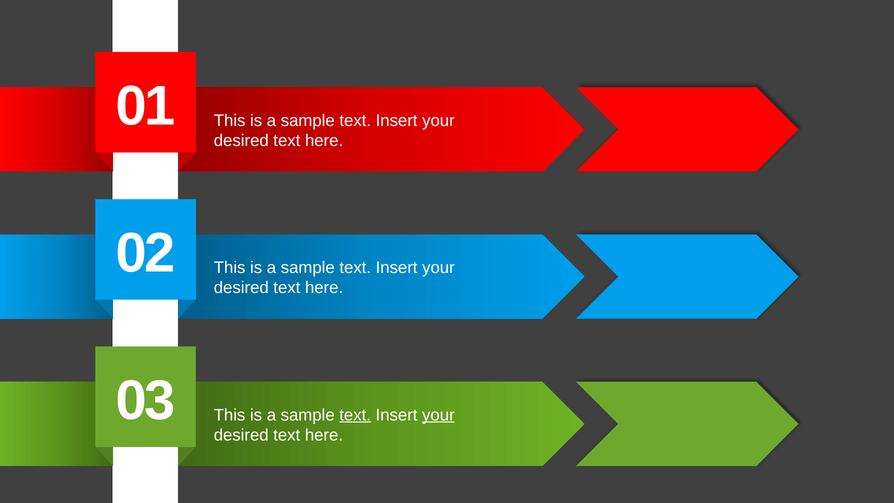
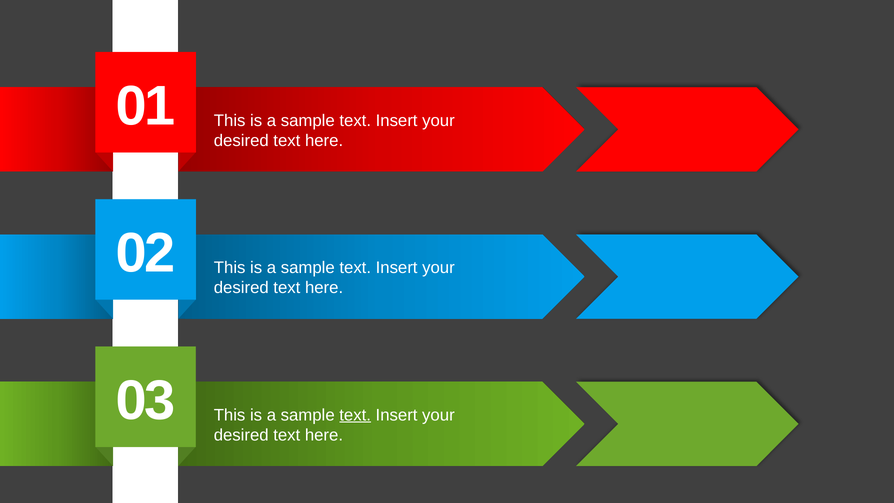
your underline: present -> none (438, 415)
